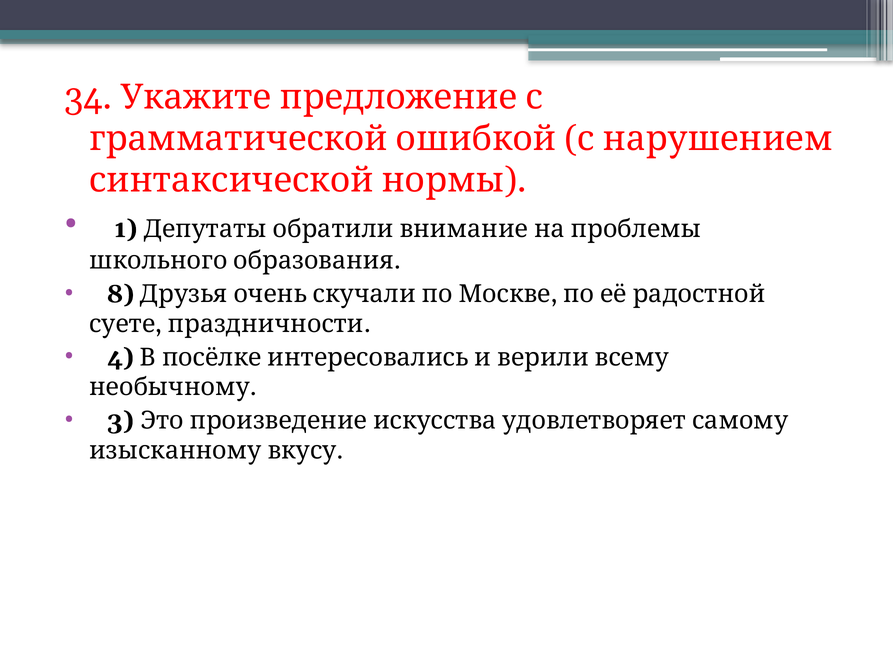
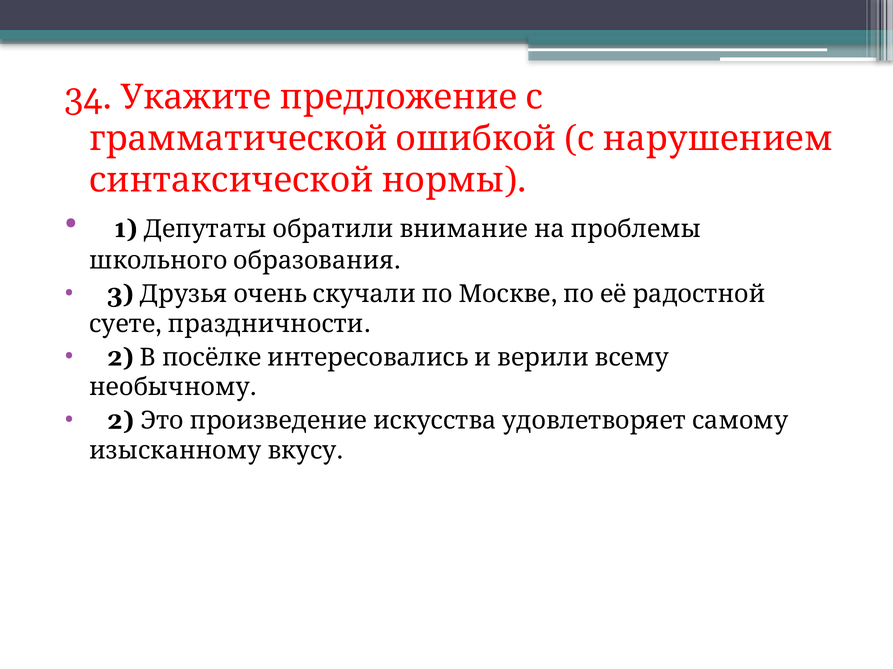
8: 8 -> 3 (120, 294)
4: 4 -> 2 (120, 358)
3: 3 -> 2 (120, 421)
